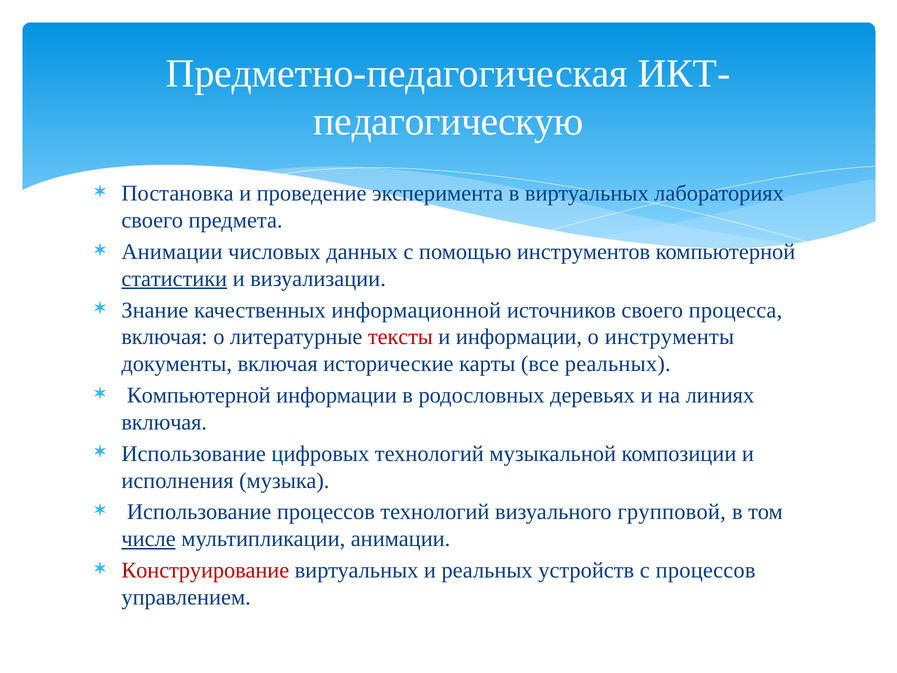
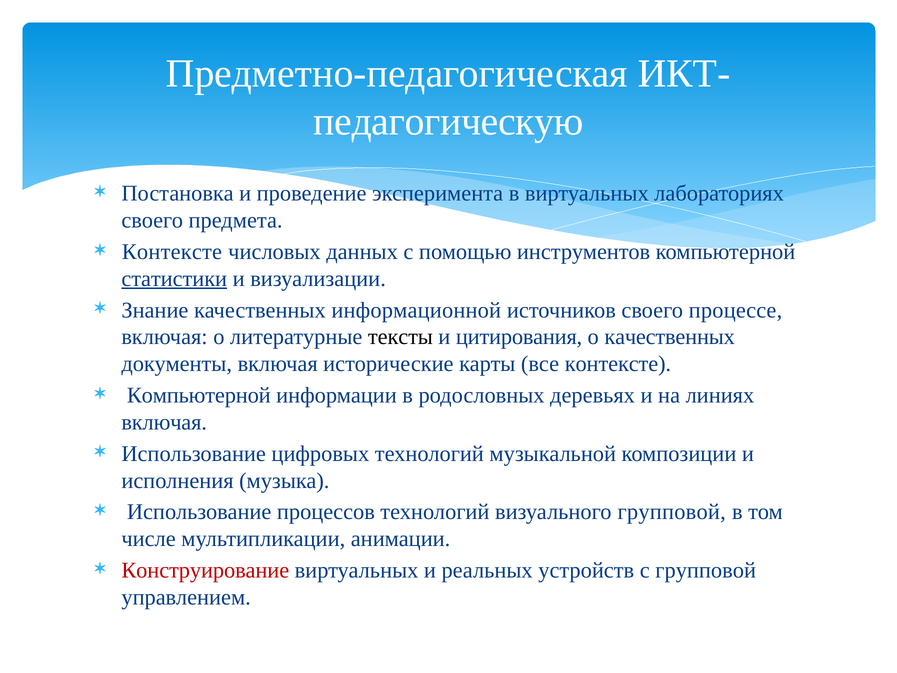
Анимации: Анимации -> Контексте (172, 252)
процесса: процесса -> процессе (735, 310)
тексты colour: red -> black (400, 337)
и информации: информации -> цитирования (519, 337)
o инструменты: инструменты -> качественных (670, 337)
все реальных: реальных -> контексте (618, 364)
числе underline: present -> none (149, 539)
с процессов: процессов -> групповой (706, 570)
